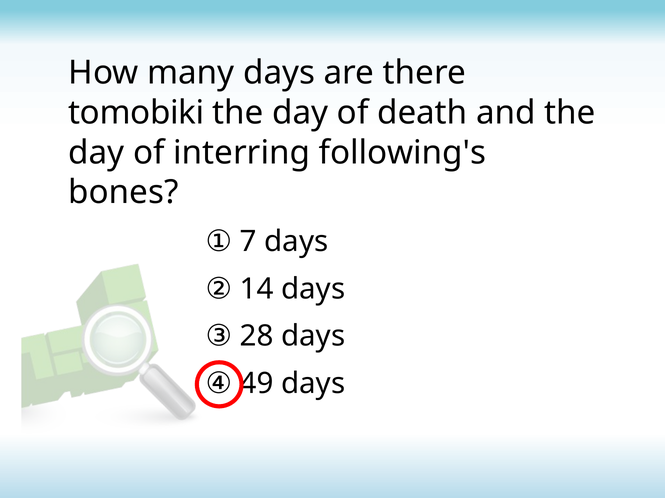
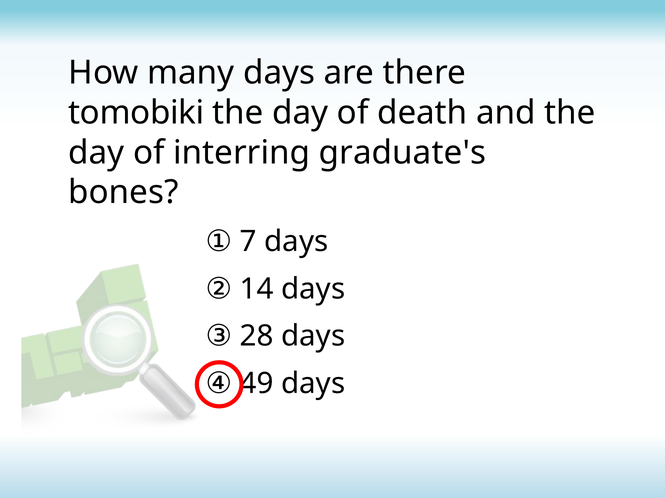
following's: following's -> graduate's (402, 153)
